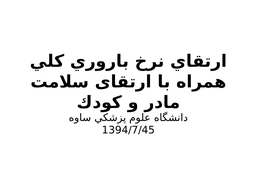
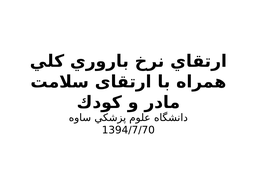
1394/7/45: 1394/7/45 -> 1394/7/70 (128, 130)
